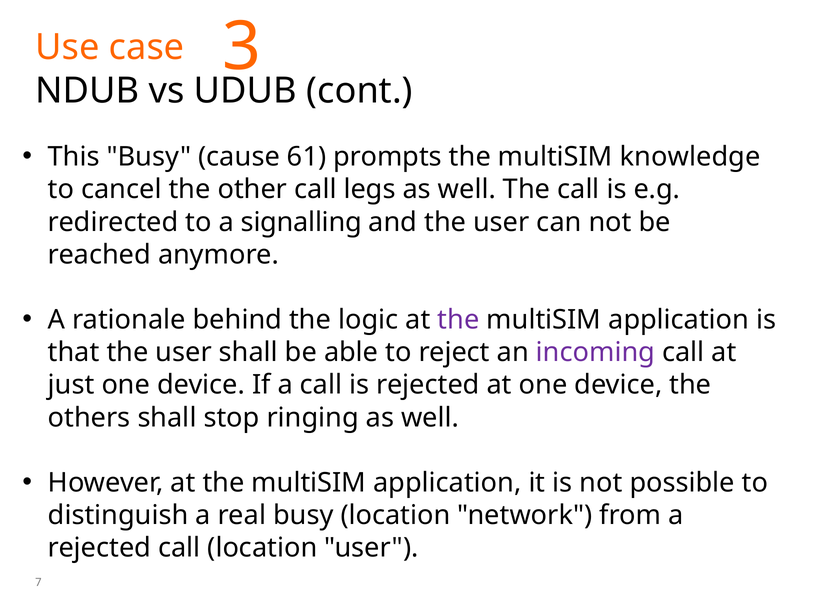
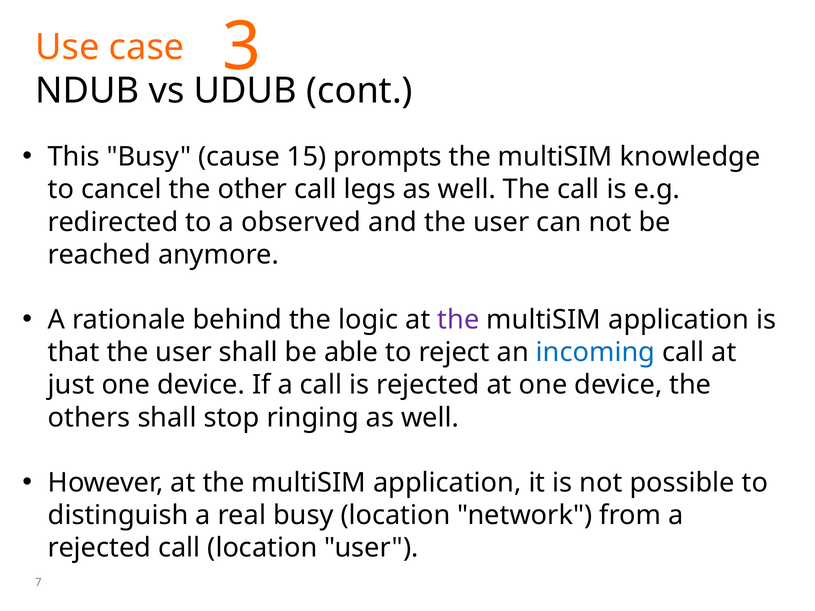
61: 61 -> 15 (307, 157)
signalling: signalling -> observed (301, 222)
incoming colour: purple -> blue (596, 353)
